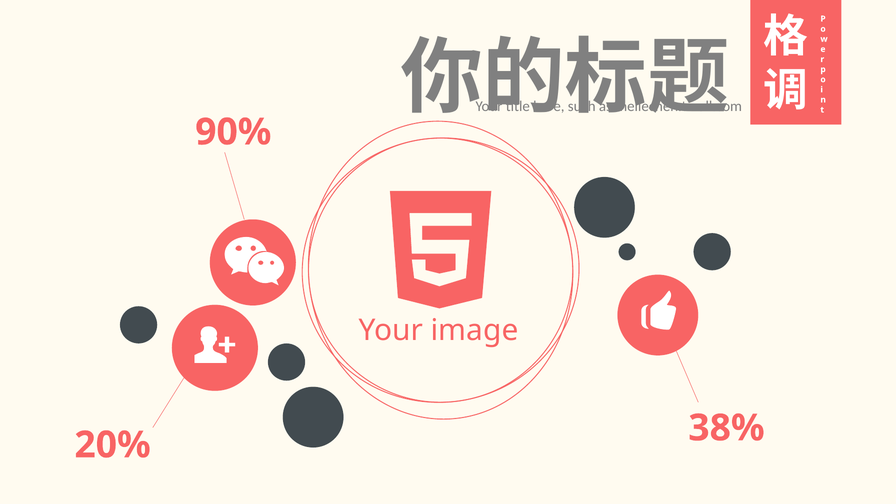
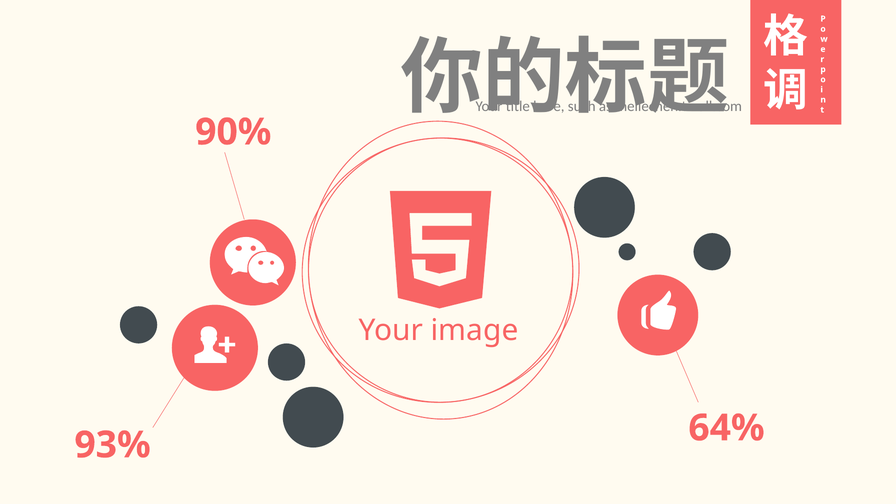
38%: 38% -> 64% (726, 428)
20%: 20% -> 93% (113, 445)
